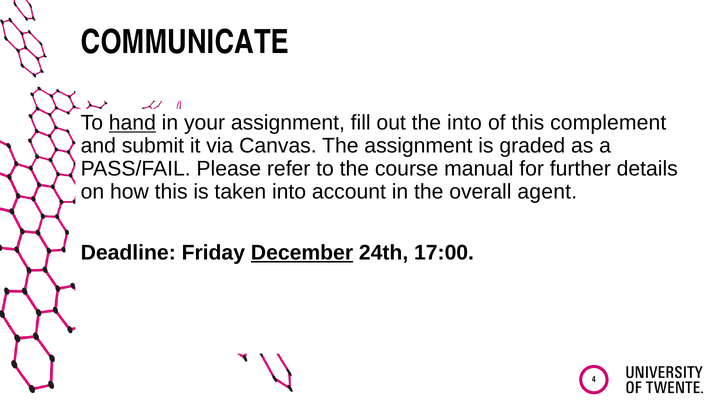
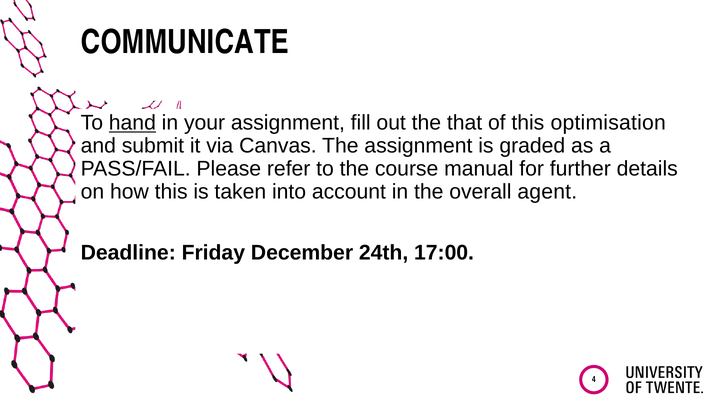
the into: into -> that (465, 123)
complement: complement -> optimisation (608, 123)
December underline: present -> none (302, 252)
